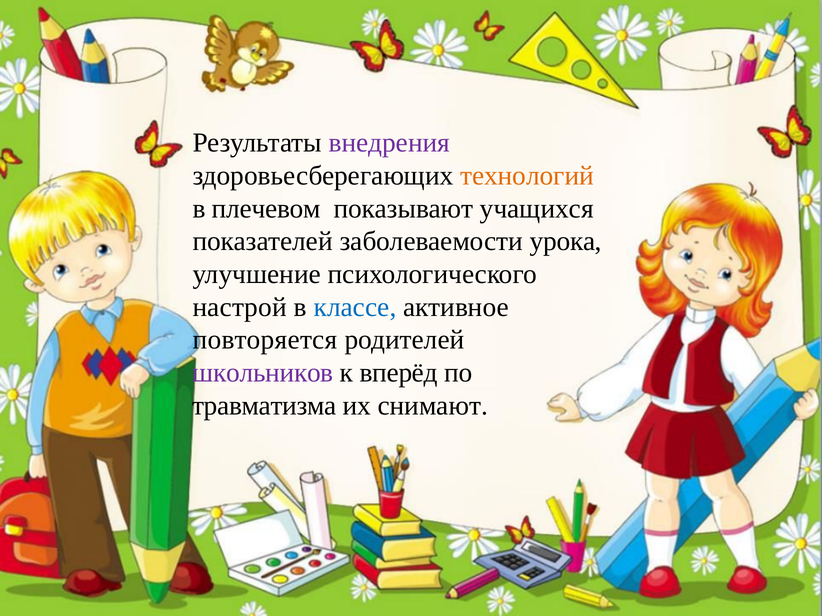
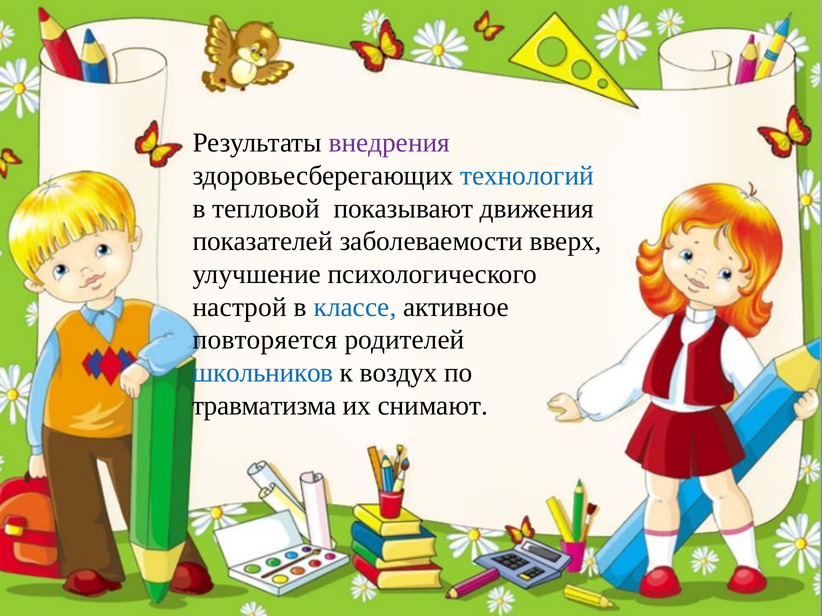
технологий colour: orange -> blue (527, 176)
плечевом: плечевом -> тепловой (266, 209)
учащихся: учащихся -> движения (537, 209)
урока: урока -> вверх (566, 242)
школьников colour: purple -> blue (263, 373)
вперёд: вперёд -> воздух (399, 373)
